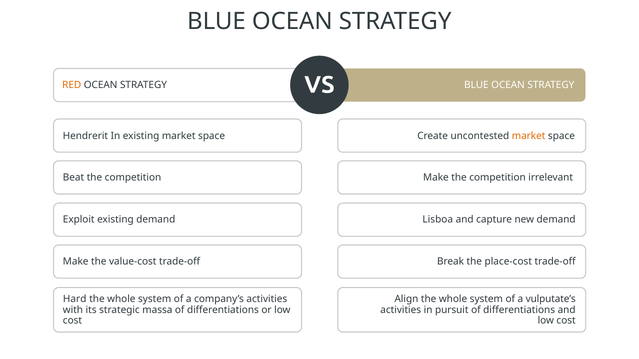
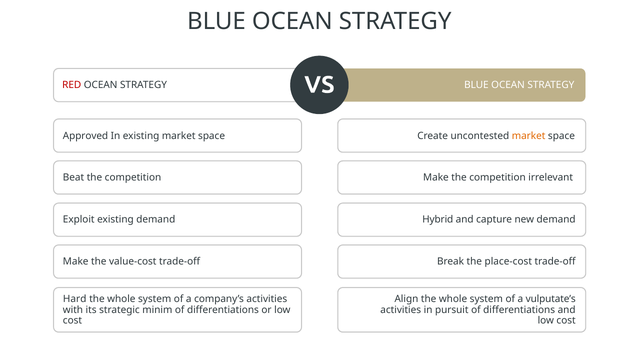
RED colour: orange -> red (72, 85)
Hendrerit: Hendrerit -> Approved (85, 136)
Lisboa: Lisboa -> Hybrid (438, 220)
massa: massa -> minim (157, 310)
